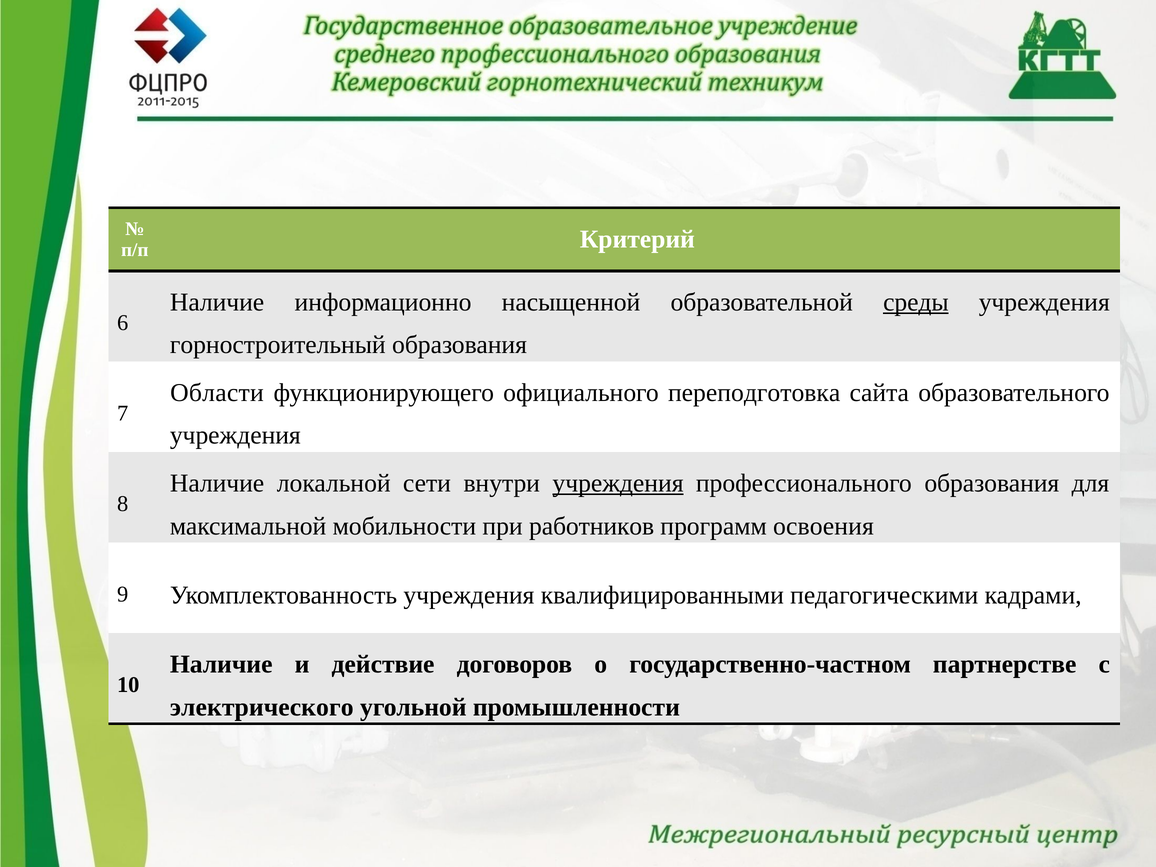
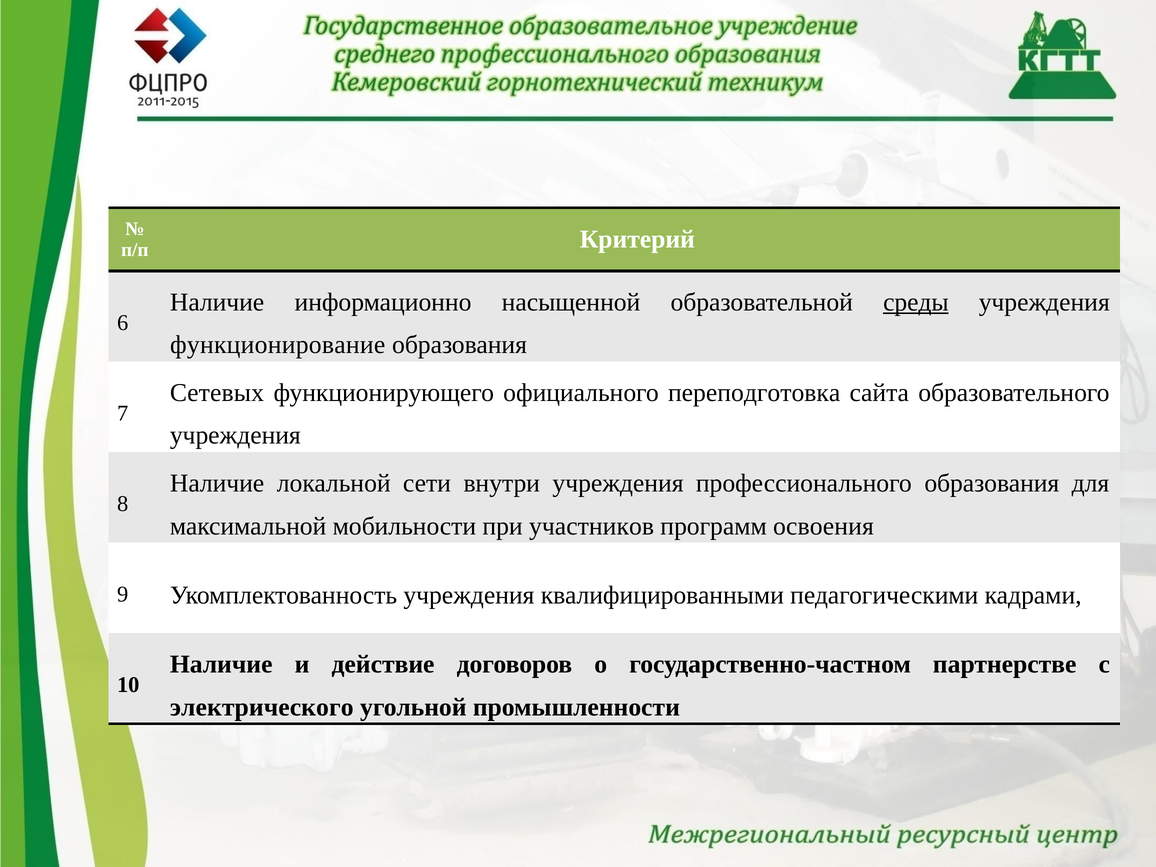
горностроительный: горностроительный -> функционирование (278, 345)
Области: Области -> Сетевых (217, 393)
учреждения underline: present -> none (618, 483)
работников: работников -> участников (592, 526)
